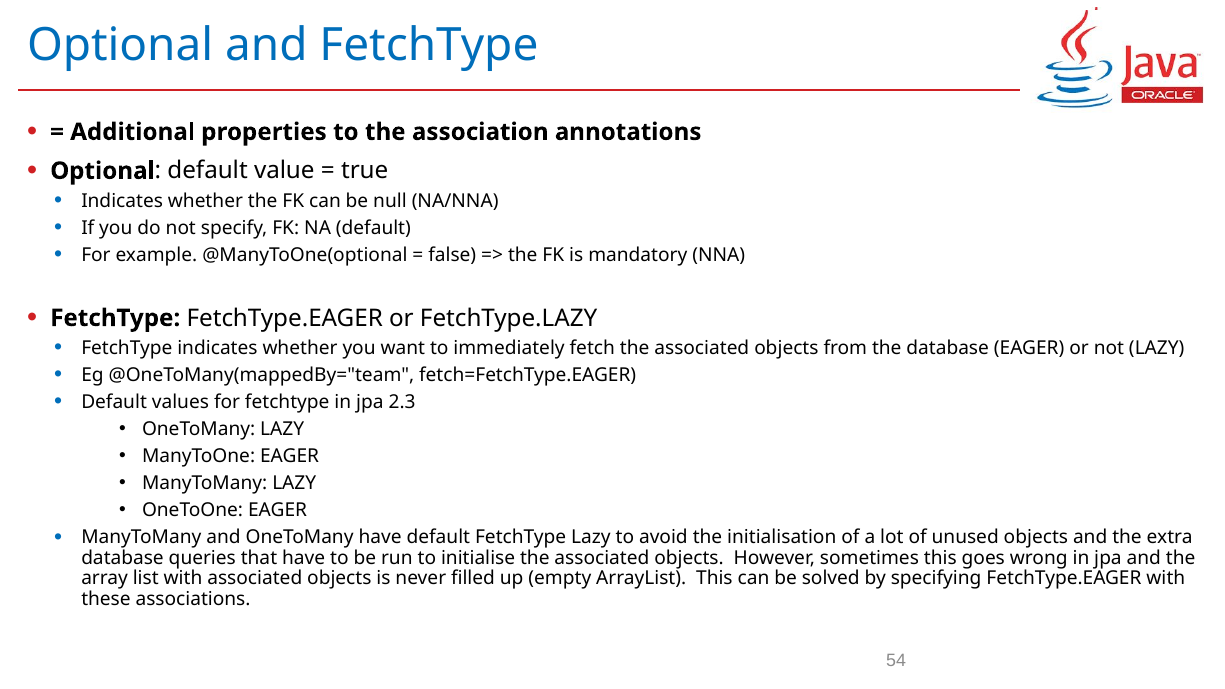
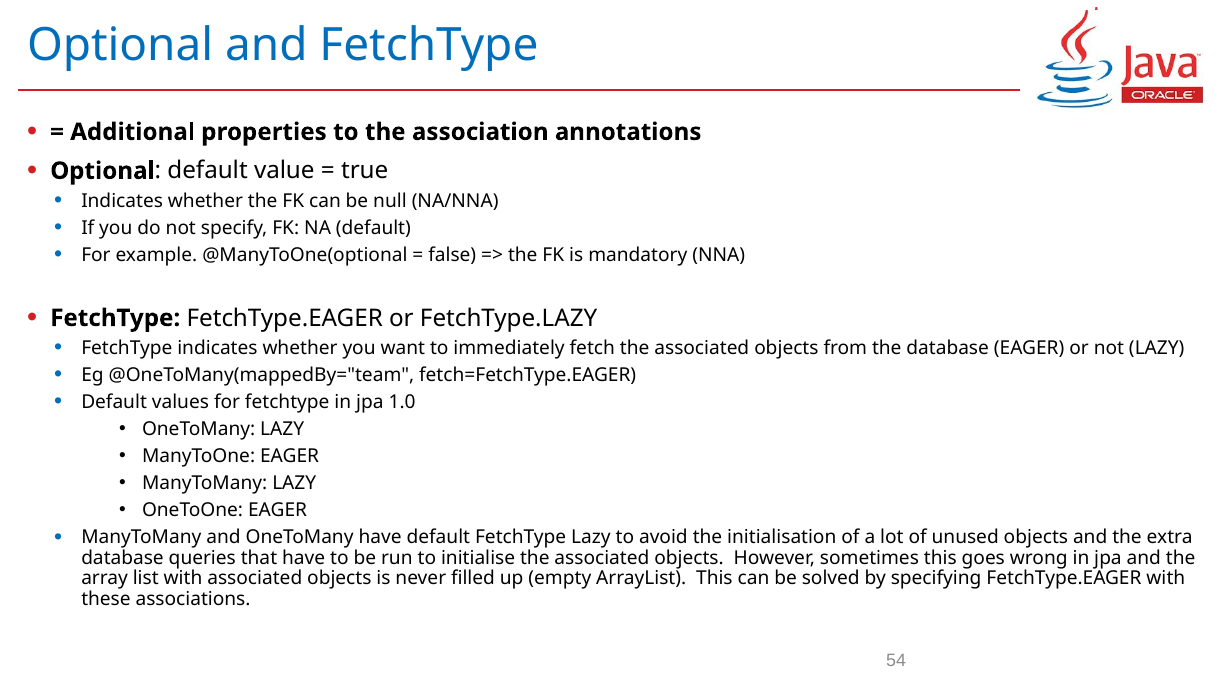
2.3: 2.3 -> 1.0 (402, 402)
